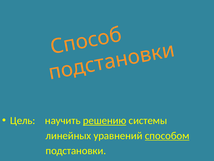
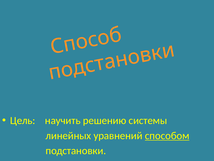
решению underline: present -> none (105, 120)
